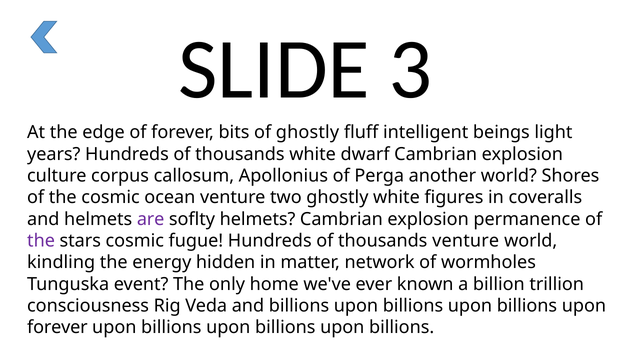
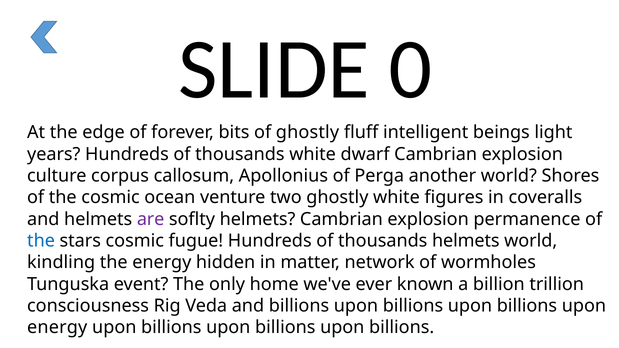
3: 3 -> 0 (411, 69)
the colour: purple -> blue (41, 241)
thousands venture: venture -> helmets (466, 241)
forever: forever -> energy (57, 328)
